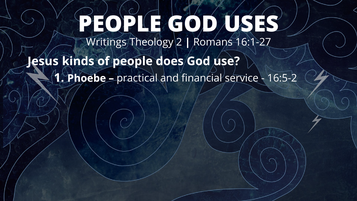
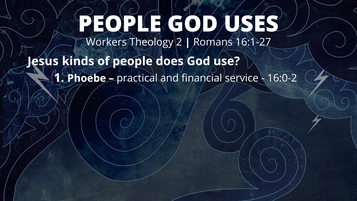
Writings: Writings -> Workers (106, 42)
16:5-2: 16:5-2 -> 16:0-2 (282, 78)
